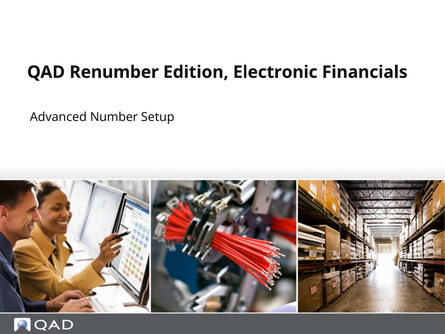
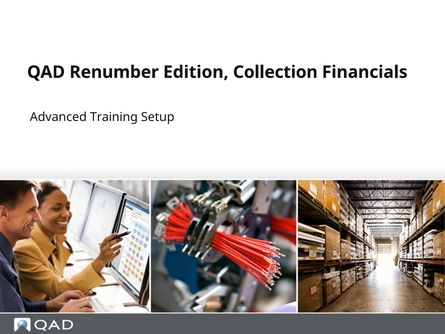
Electronic: Electronic -> Collection (275, 72)
Number: Number -> Training (114, 117)
